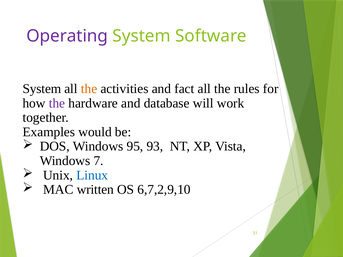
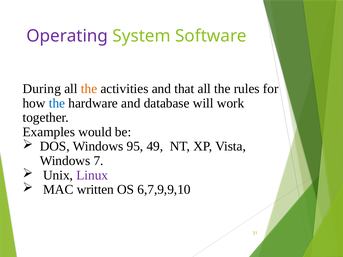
System: System -> During (42, 89)
fact: fact -> that (184, 89)
the colour: purple -> blue (57, 103)
93: 93 -> 49 (155, 146)
Linux colour: blue -> purple (92, 175)
6,7,2,9,10: 6,7,2,9,10 -> 6,7,9,9,10 (164, 190)
